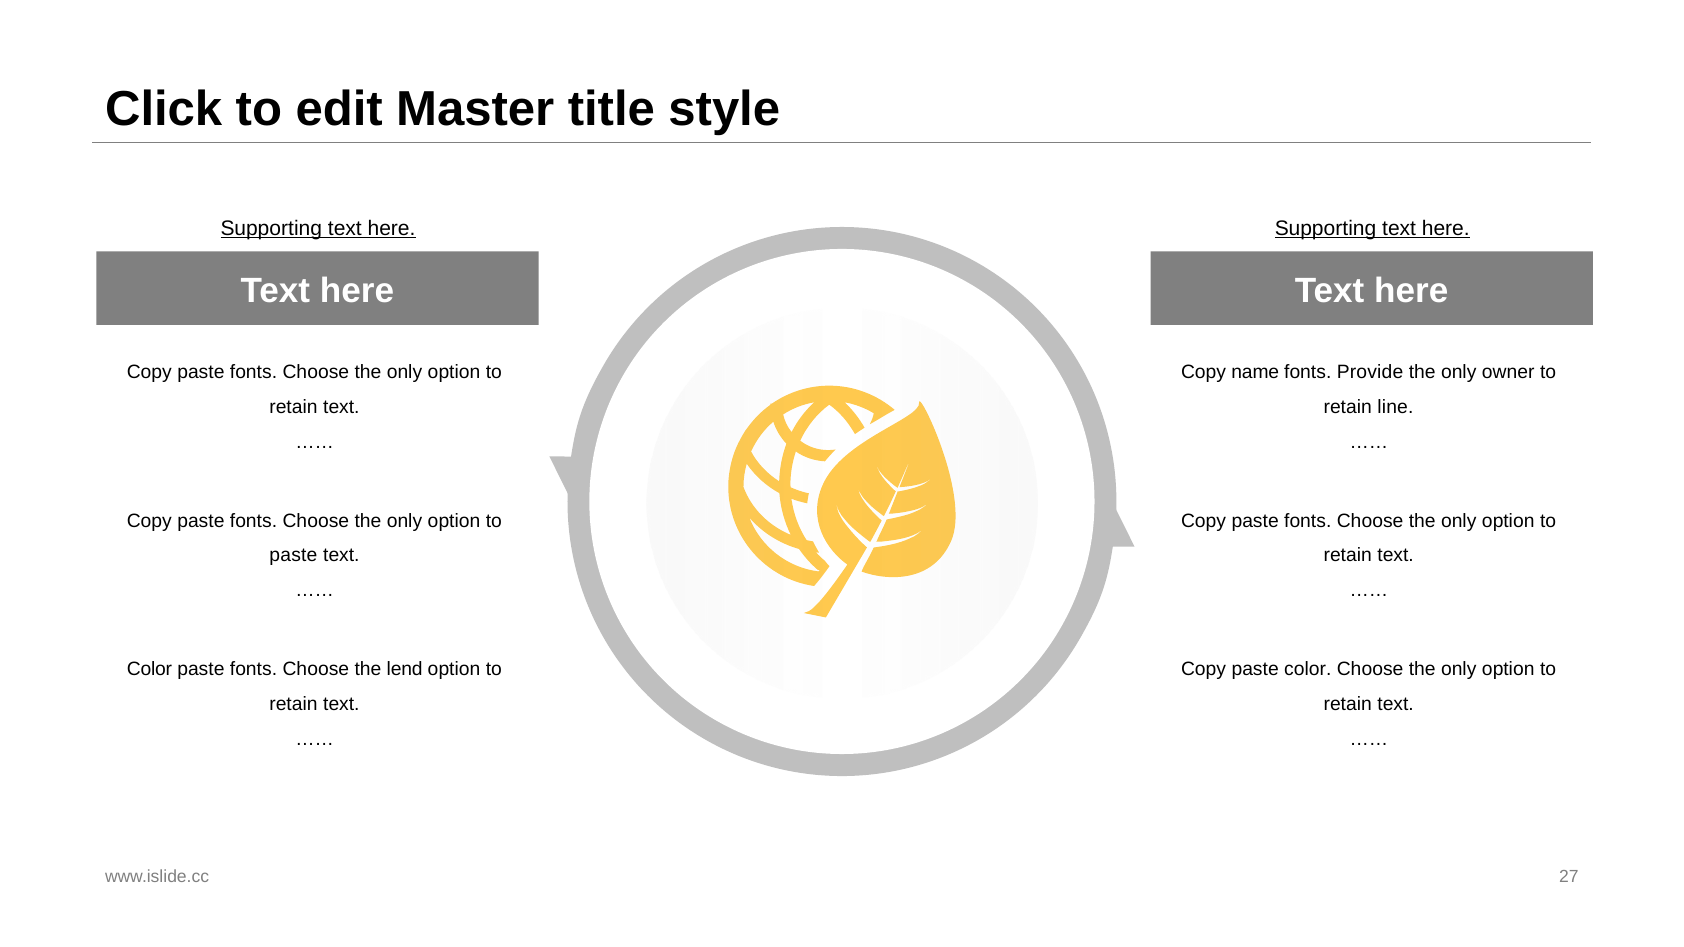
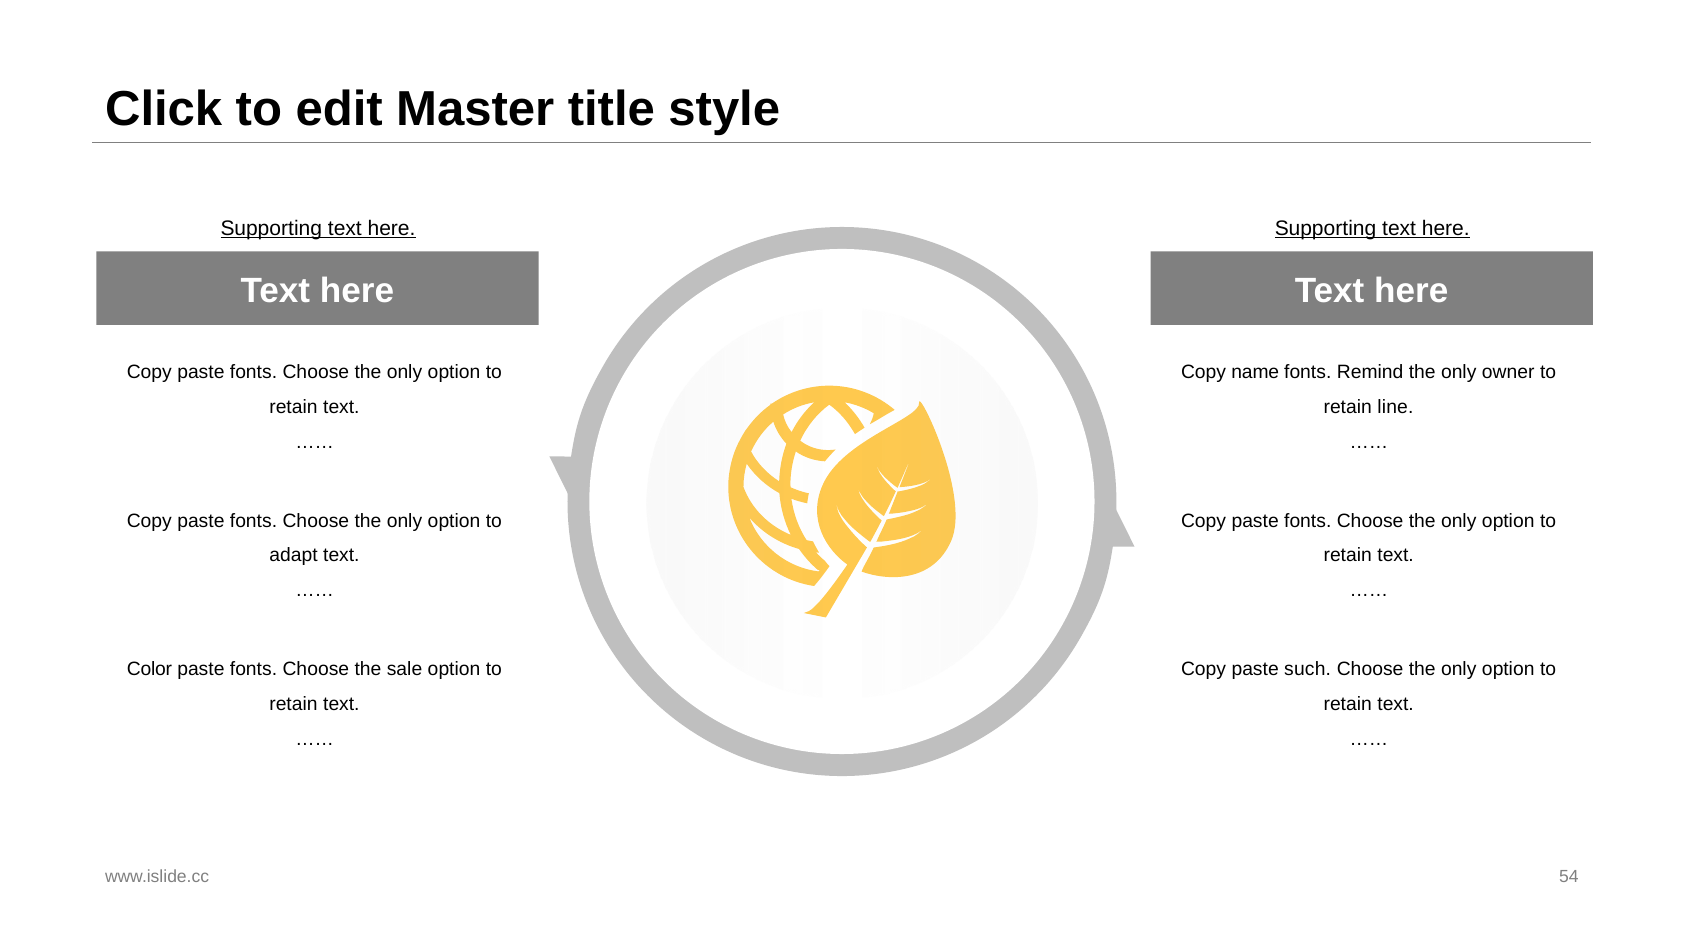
Provide: Provide -> Remind (1370, 372)
paste: paste -> adapt (294, 556)
lend: lend -> sale (405, 669)
paste color: color -> such (1308, 669)
27: 27 -> 54 (1569, 877)
